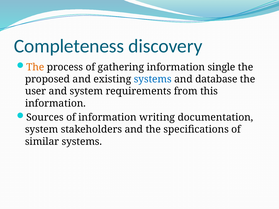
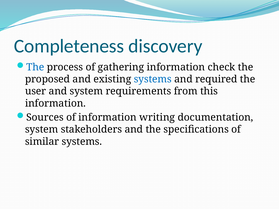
The colour: orange -> blue (35, 67)
single: single -> check (221, 67)
database: database -> required (216, 79)
